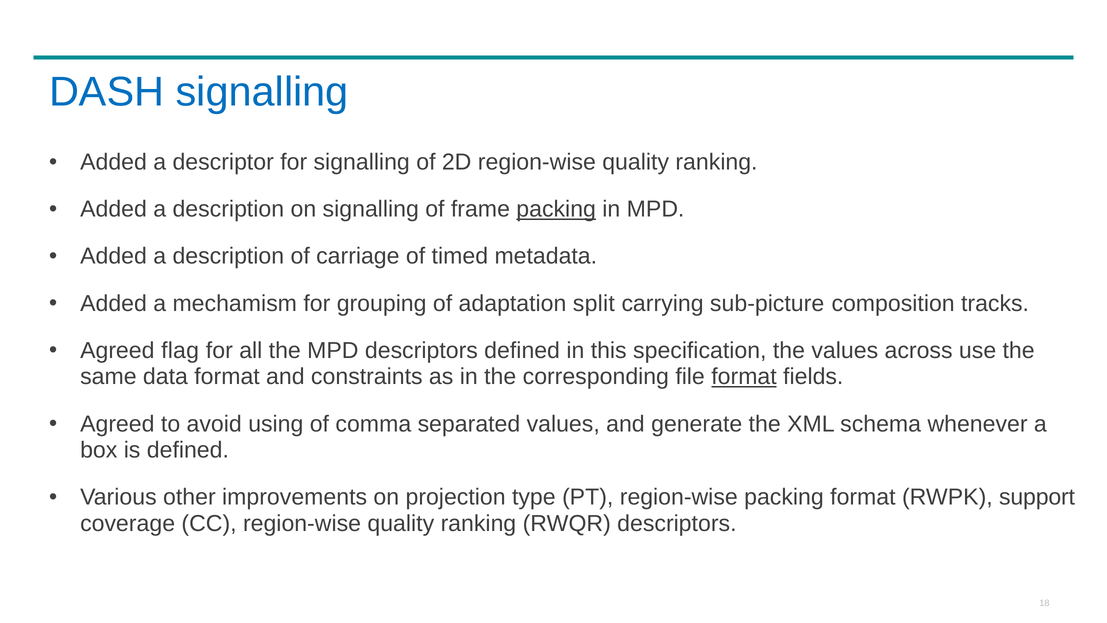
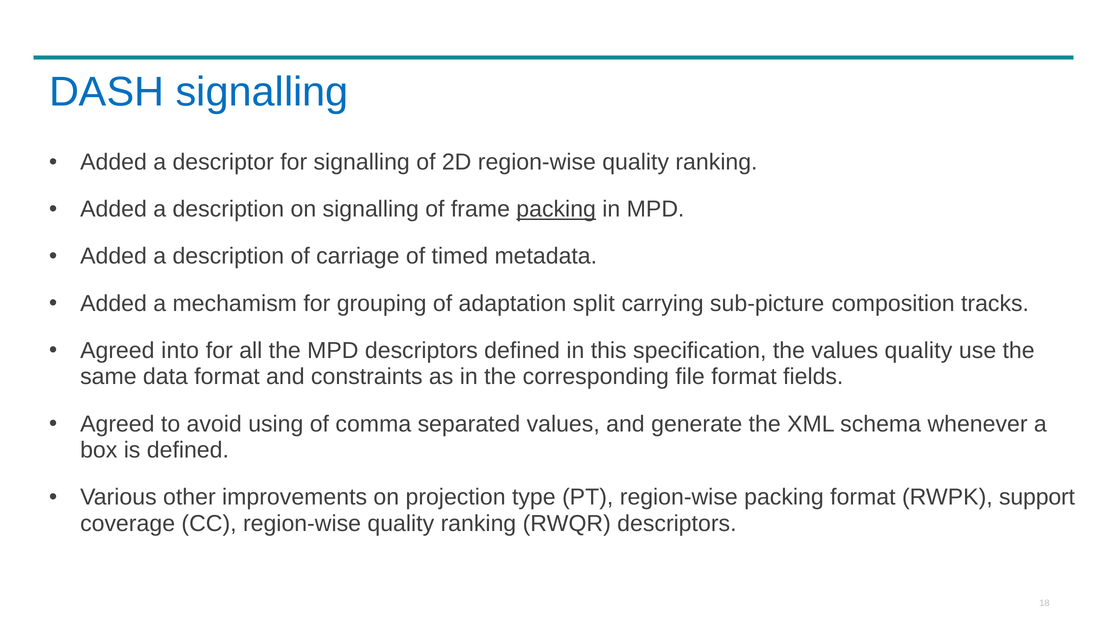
flag: flag -> into (180, 350)
values across: across -> quality (918, 350)
format underline: present -> none (744, 377)
